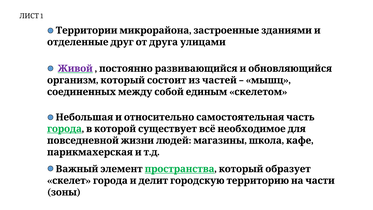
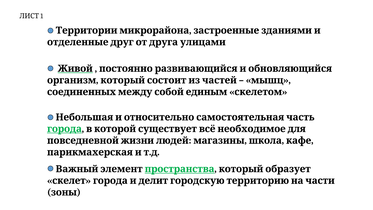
Живой colour: purple -> black (75, 68)
